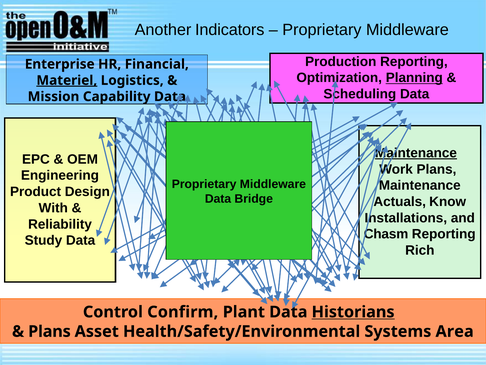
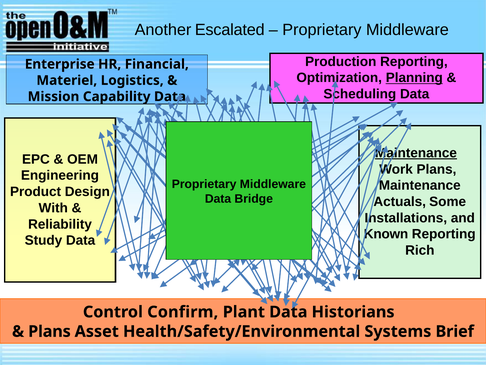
Indicators: Indicators -> Escalated (230, 30)
Materiel underline: present -> none (67, 80)
Know: Know -> Some (448, 201)
Chasm: Chasm -> Known (386, 234)
Historians underline: present -> none (353, 312)
Area: Area -> Brief (455, 331)
